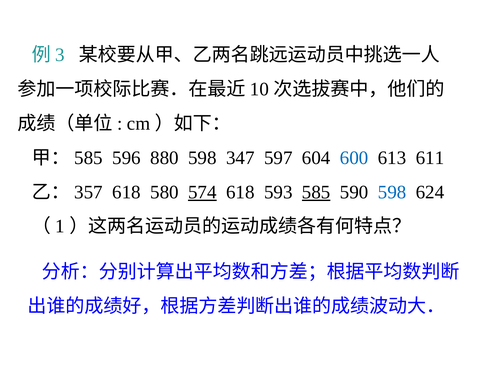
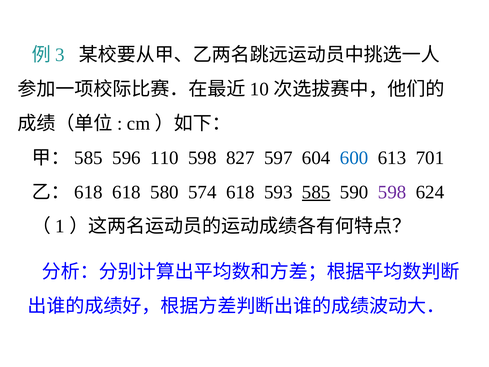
880: 880 -> 110 (164, 158)
347: 347 -> 827 (240, 158)
611: 611 -> 701 (430, 158)
357: 357 -> 618 (89, 192)
574 underline: present -> none (202, 192)
598 colour: blue -> purple (392, 192)
